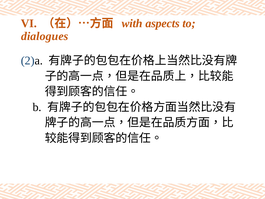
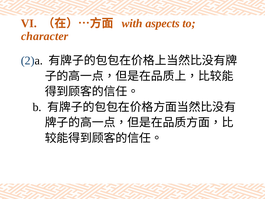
dialogues: dialogues -> character (45, 36)
